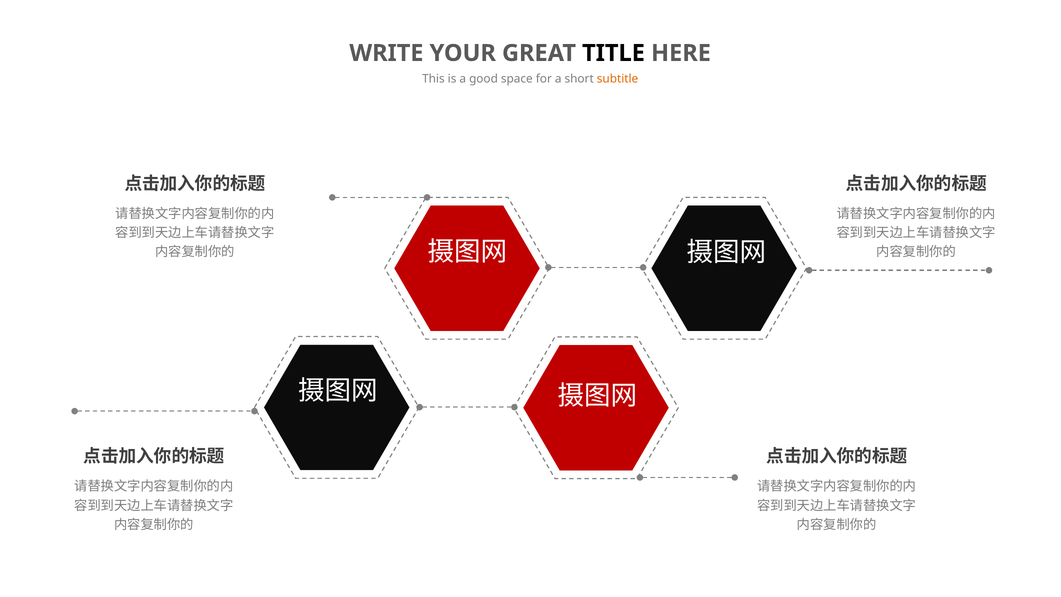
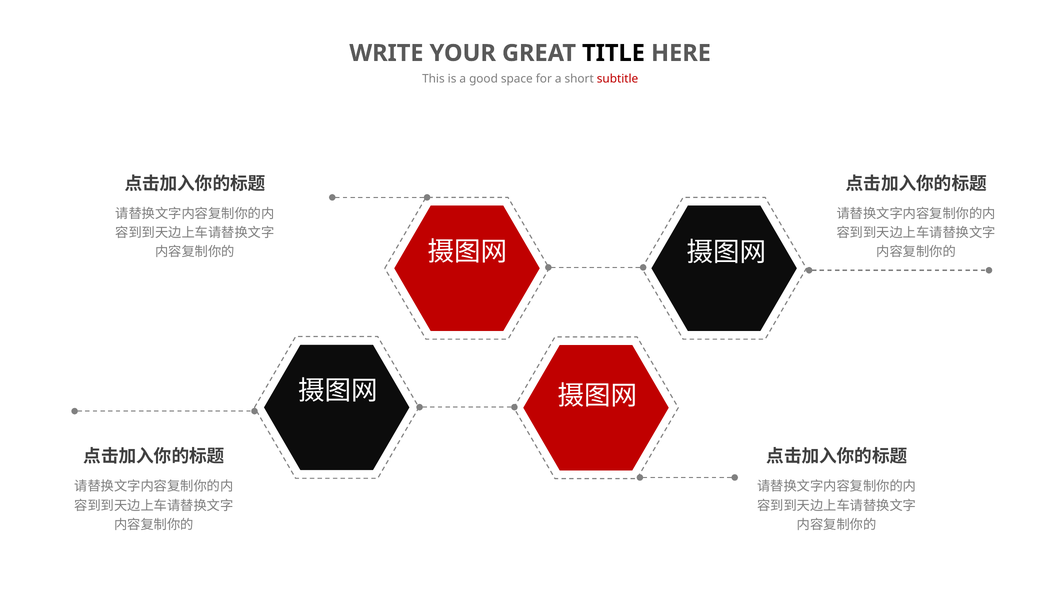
subtitle colour: orange -> red (618, 79)
